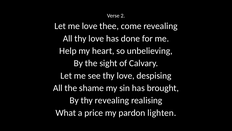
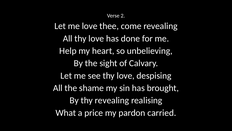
lighten: lighten -> carried (162, 112)
